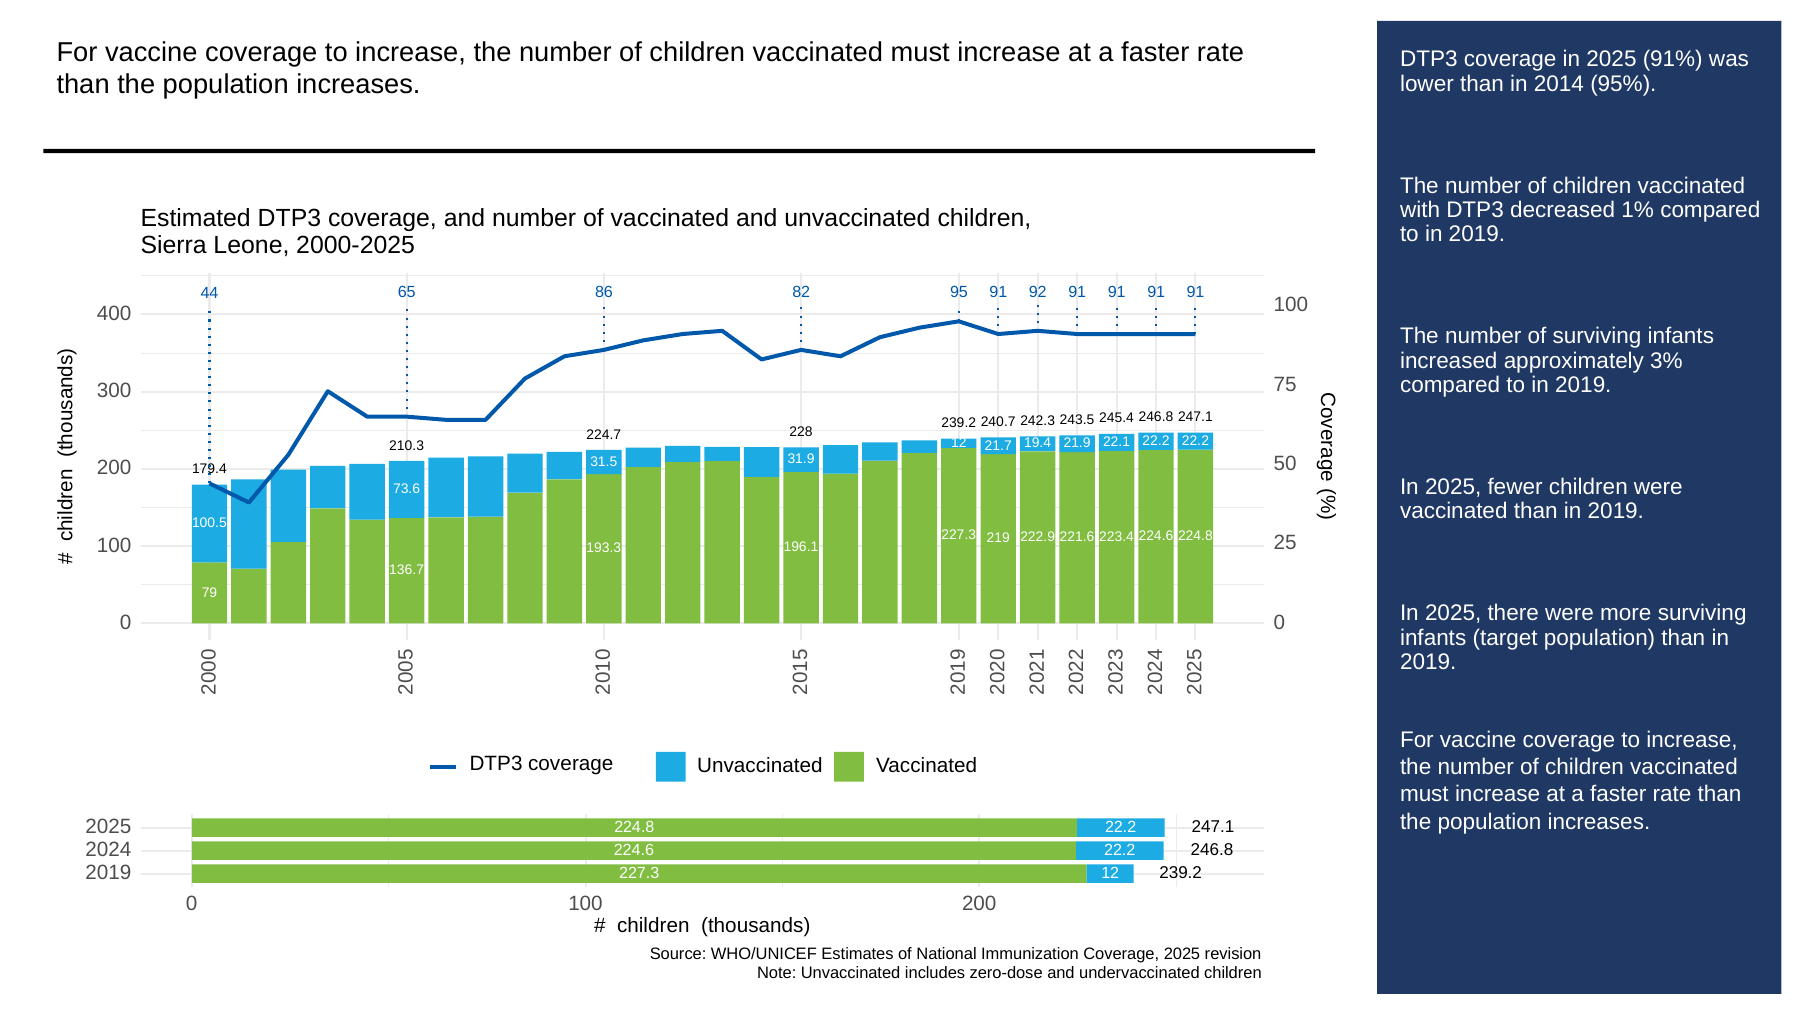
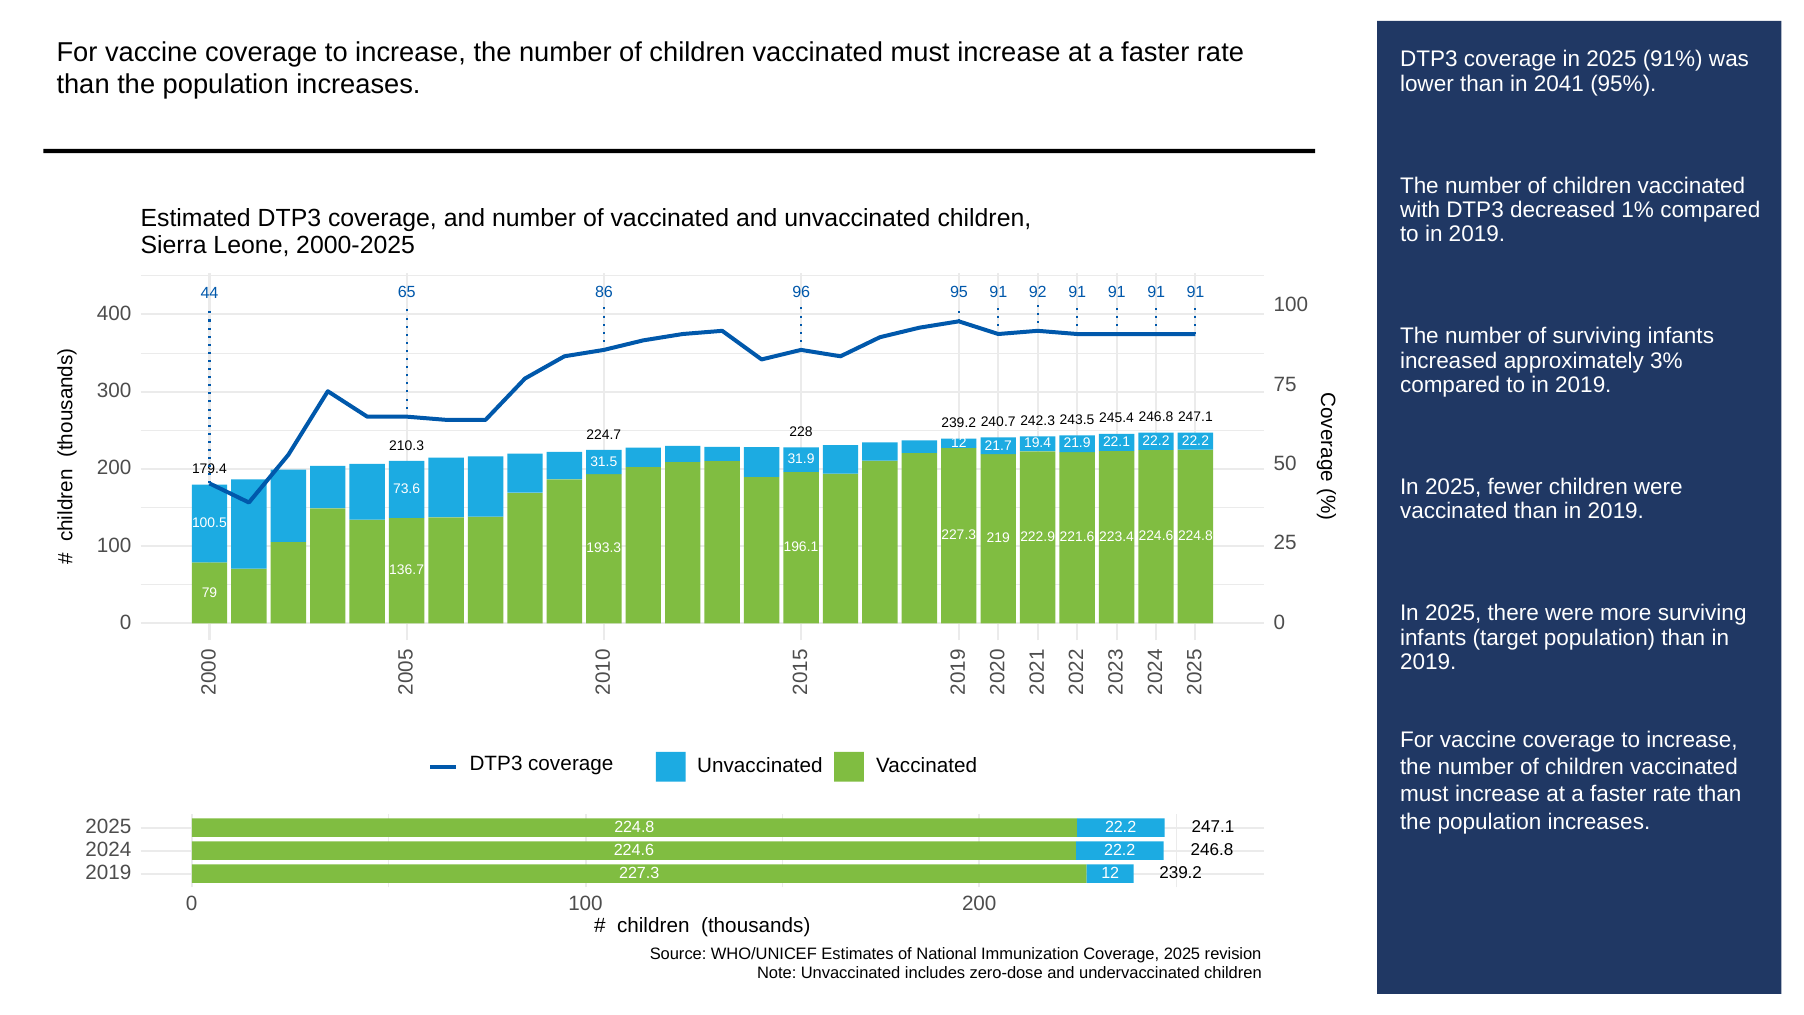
2014: 2014 -> 2041 (1559, 84)
82: 82 -> 96 (801, 293)
